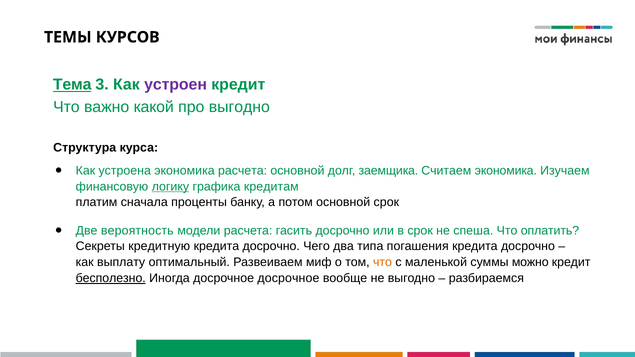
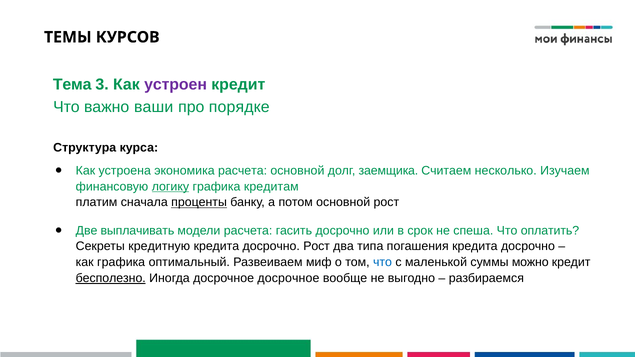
Тема underline: present -> none (72, 85)
какой: какой -> ваши (154, 107)
про выгодно: выгодно -> порядке (239, 107)
Считаем экономика: экономика -> несколько (506, 171)
проценты underline: none -> present (199, 202)
основной срок: срок -> рост (386, 202)
вероятность: вероятность -> выплачивать (137, 231)
досрочно Чего: Чего -> Рост (317, 247)
как выплату: выплату -> графика (121, 262)
что colour: orange -> blue (383, 262)
